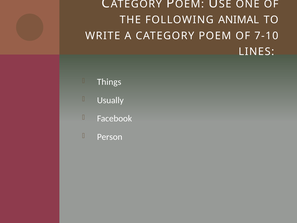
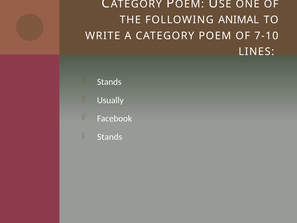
Things: Things -> Stands (109, 82)
Person: Person -> Stands (110, 137)
